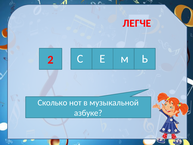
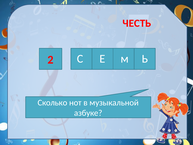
ЛЕГЧЕ: ЛЕГЧЕ -> ЧЕСТЬ (137, 23)
